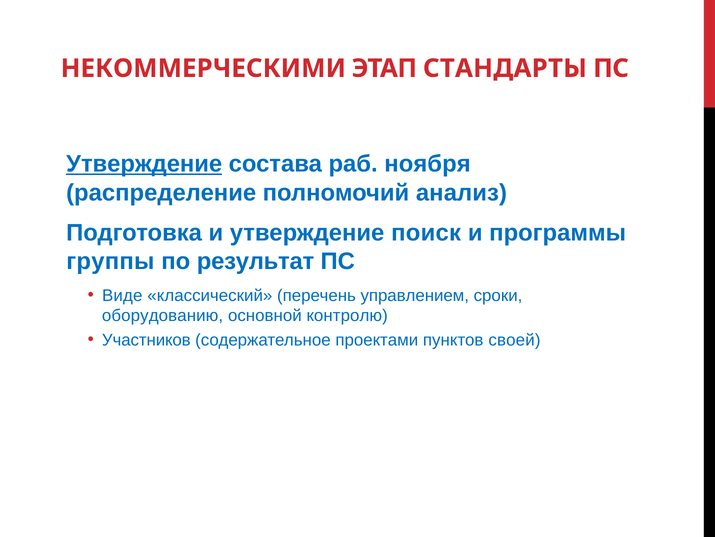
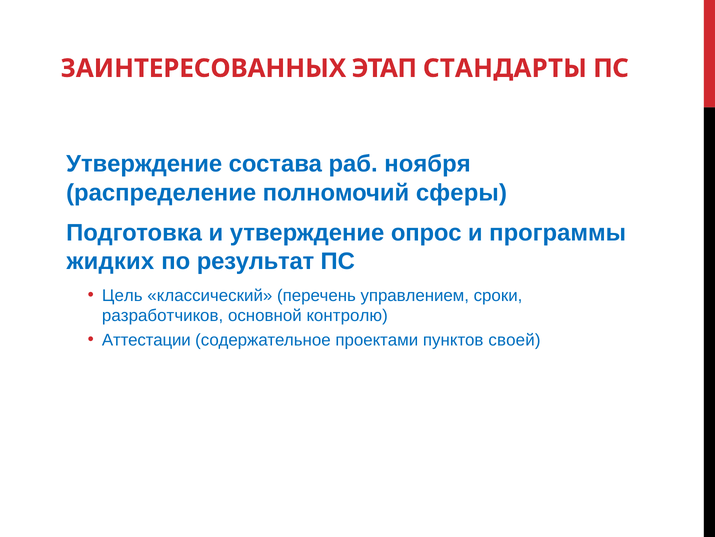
НЕКОММЕРЧЕСКИМИ: НЕКОММЕРЧЕСКИМИ -> ЗАИНТЕРЕСОВАННЫХ (203, 68)
Утверждение underline: present -> none (144, 164)
анализ: анализ -> сферы (461, 192)
поиск: поиск -> опрос (426, 233)
группы: группы -> жидких (110, 261)
Виде: Виде -> Цель (122, 295)
оборудованию: оборудованию -> разработчиков (163, 315)
Участников: Участников -> Аттестации (146, 340)
